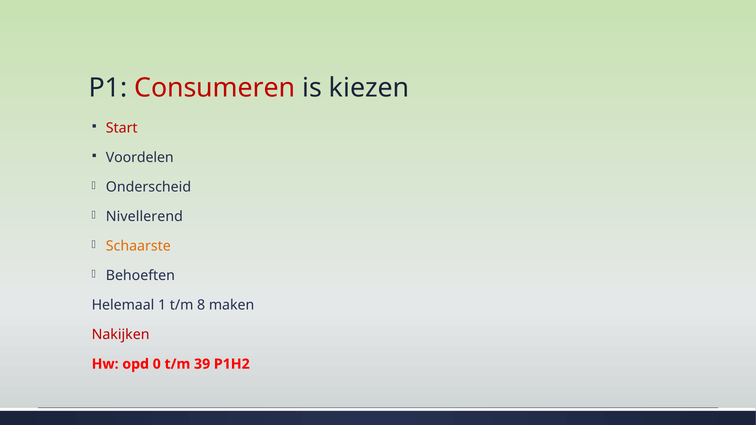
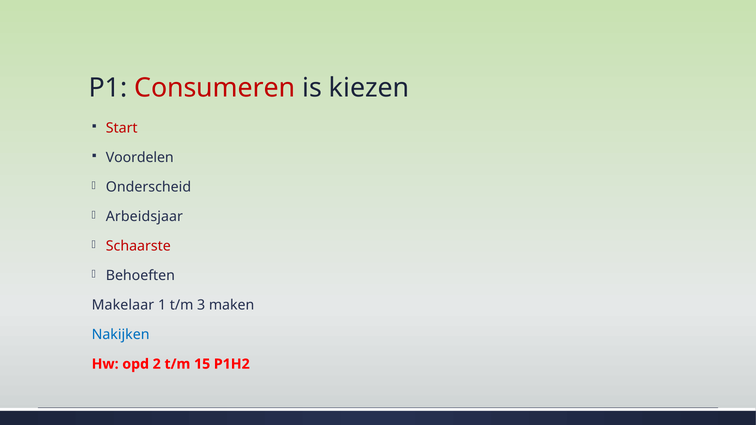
Nivellerend: Nivellerend -> Arbeidsjaar (144, 217)
Schaarste colour: orange -> red (138, 246)
Helemaal: Helemaal -> Makelaar (123, 305)
8: 8 -> 3 (201, 305)
Nakijken colour: red -> blue (121, 335)
0: 0 -> 2 (157, 364)
39: 39 -> 15 (202, 364)
